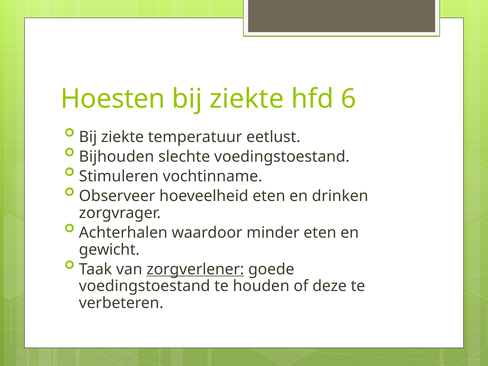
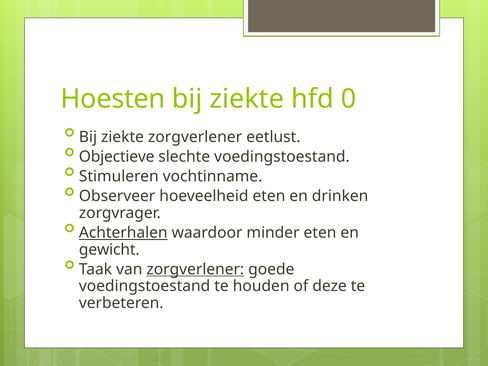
6: 6 -> 0 (348, 99)
ziekte temperatuur: temperatuur -> zorgverlener (195, 137)
Bijhouden: Bijhouden -> Objectieve (117, 157)
Achterhalen underline: none -> present (123, 233)
